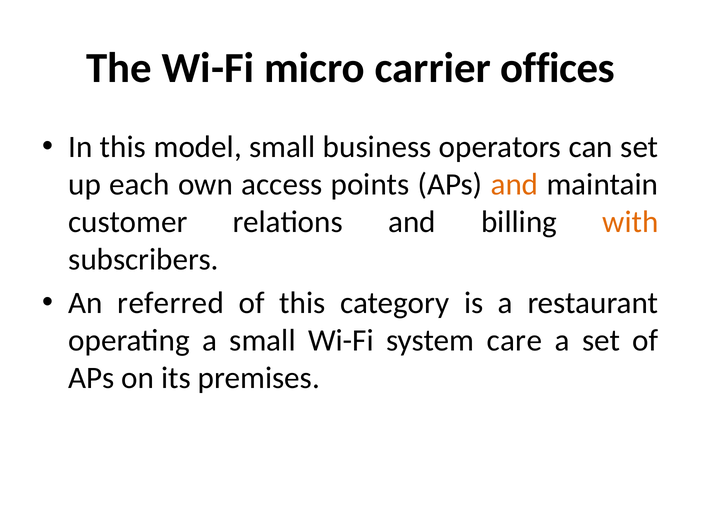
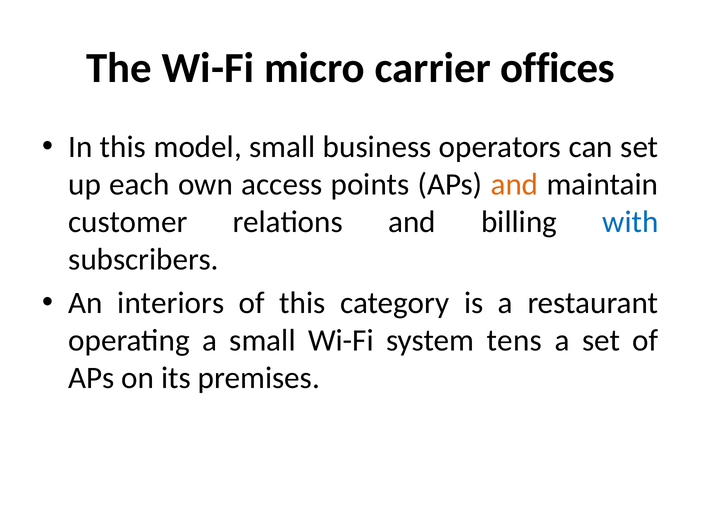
with colour: orange -> blue (630, 222)
referred: referred -> interiors (171, 303)
care: care -> tens (514, 340)
